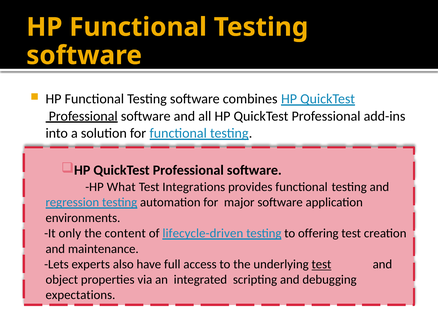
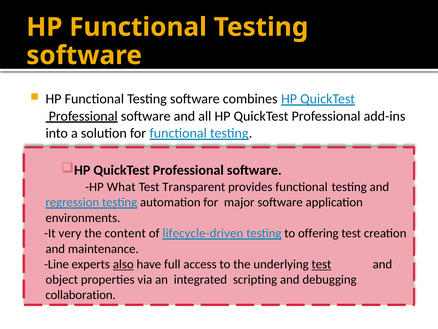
Integrations: Integrations -> Transparent (194, 187)
only: only -> very (70, 233)
Lets: Lets -> Line (56, 264)
also underline: none -> present (123, 264)
expectations: expectations -> collaboration (81, 295)
